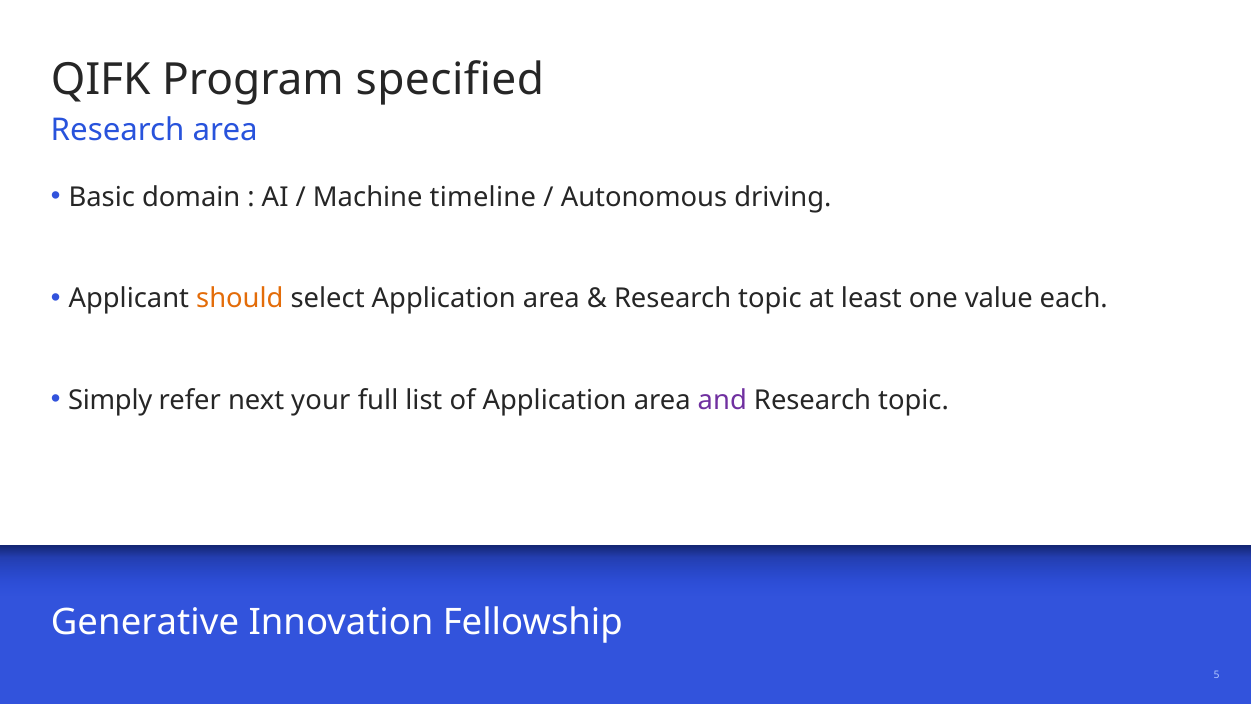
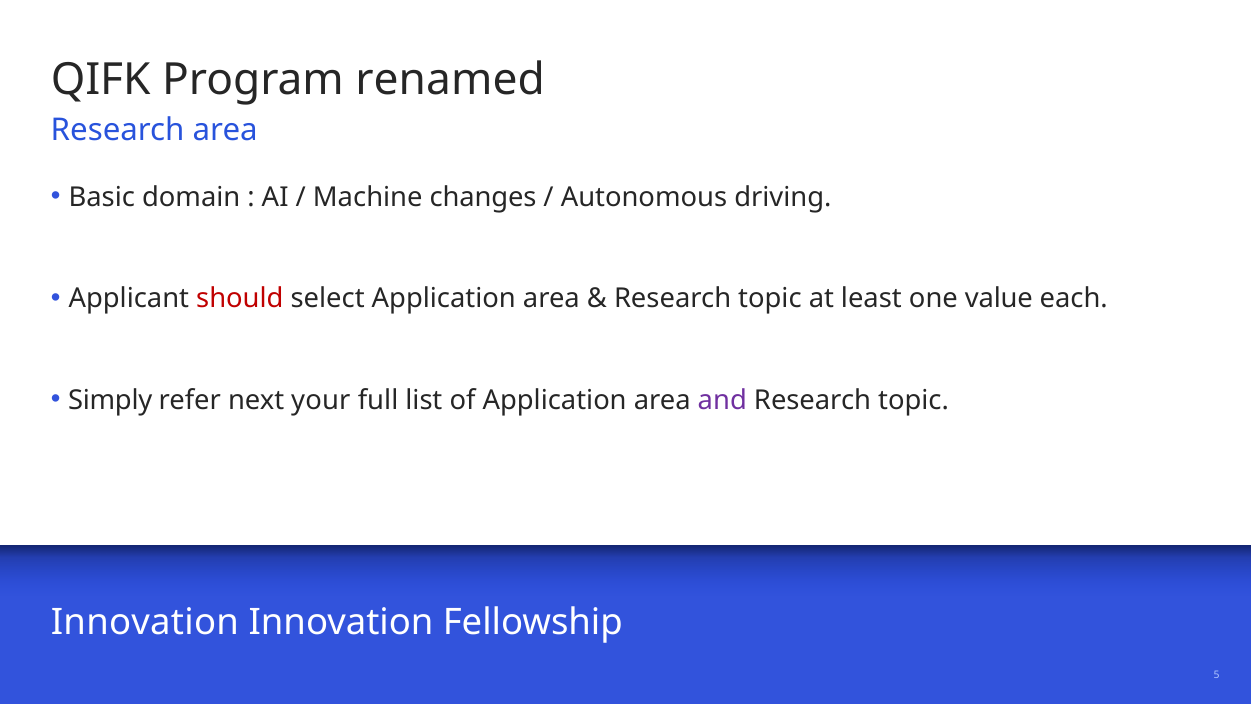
specified: specified -> renamed (450, 80)
timeline: timeline -> changes (483, 197)
should colour: orange -> red (240, 299)
Generative: Generative -> Innovation (145, 623)
